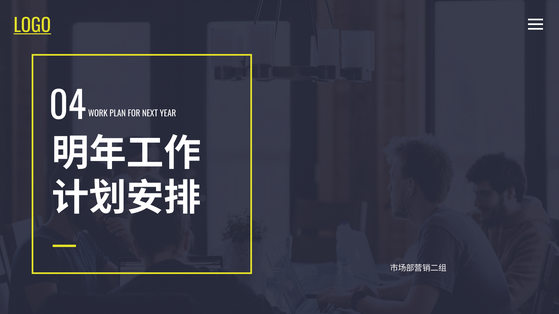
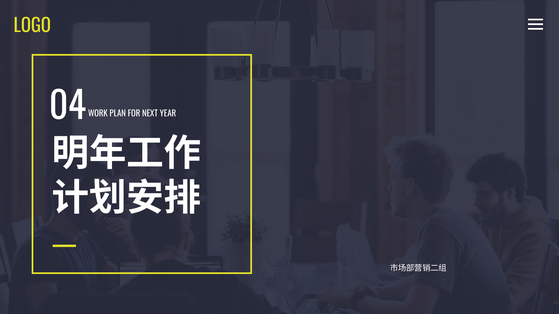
LOGO underline: present -> none (32, 26)
